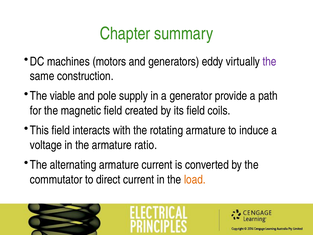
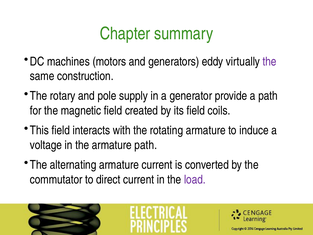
viable: viable -> rotary (63, 96)
armature ratio: ratio -> path (146, 145)
load colour: orange -> purple (195, 179)
